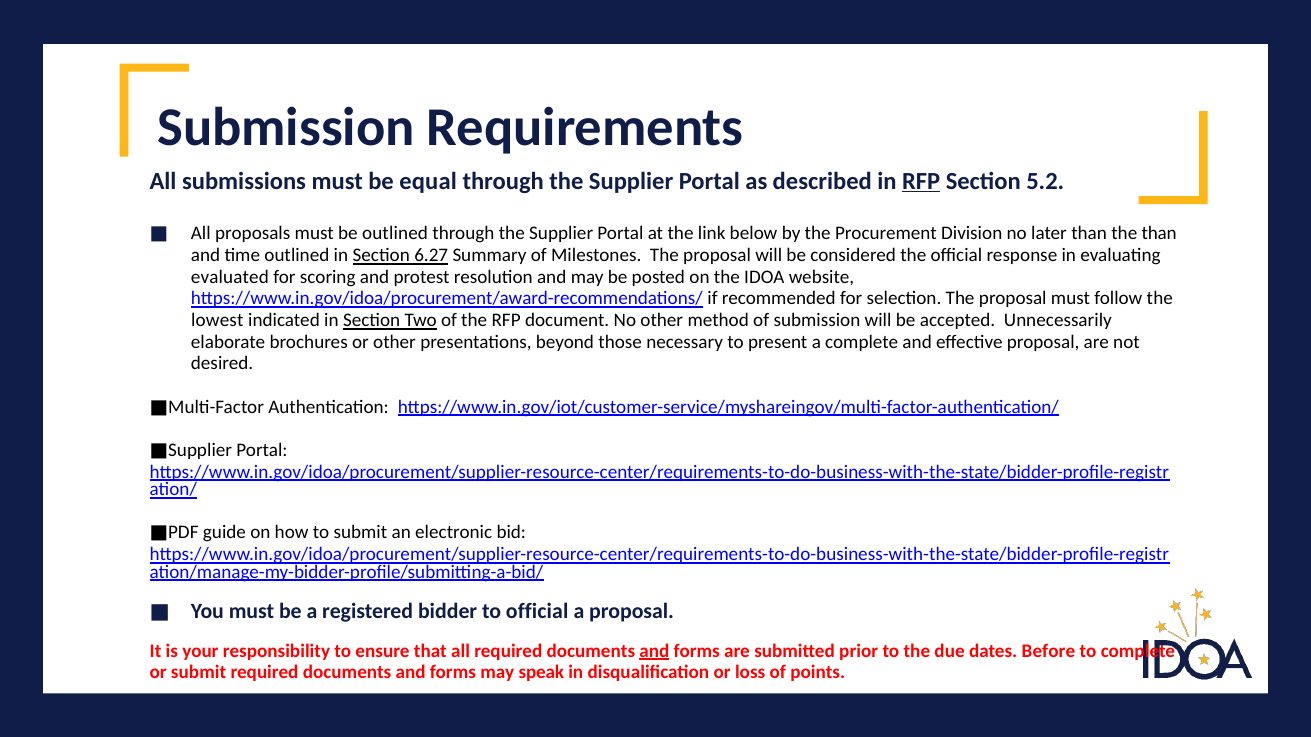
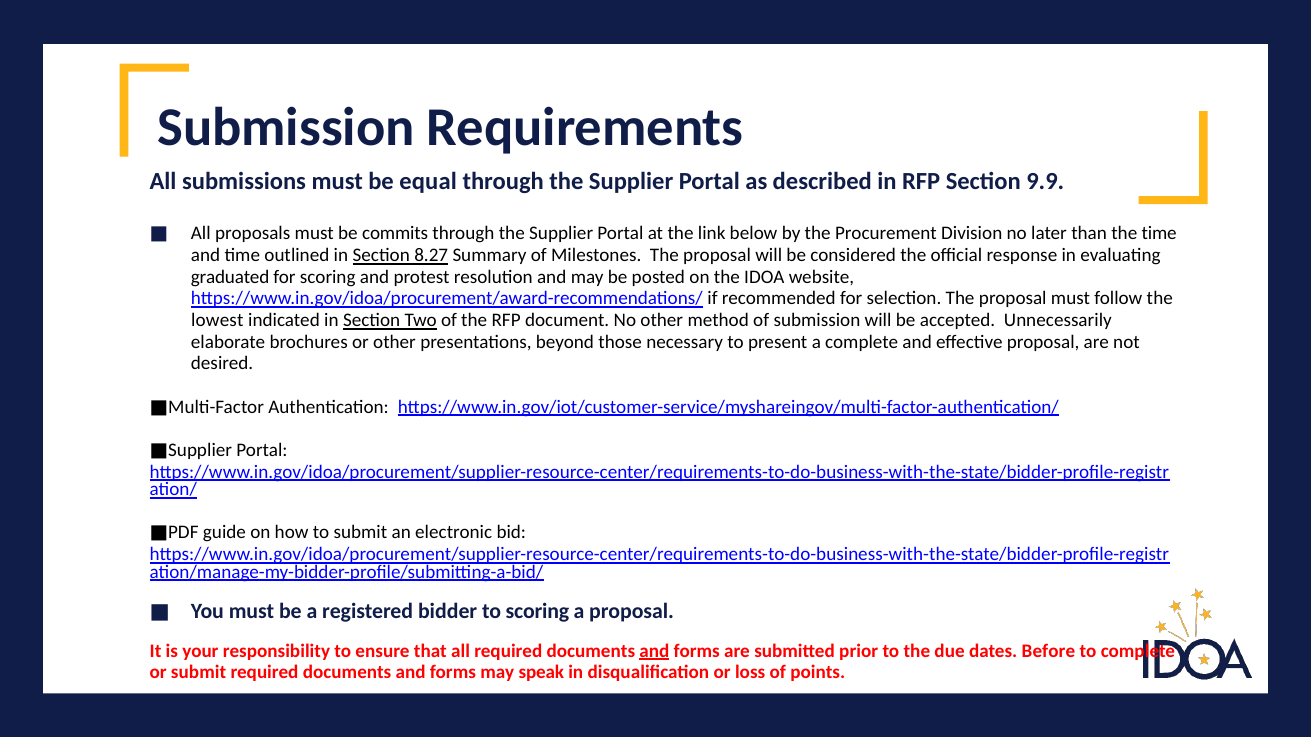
RFP underline: present -> none (921, 181)
5.2: 5.2 -> 9.9 (1045, 181)
be outlined: outlined -> commits (395, 234)
the than: than -> time (1159, 234)
6.27: 6.27 -> 8.27 (431, 255)
evaluated: evaluated -> graduated (230, 277)
to official: official -> scoring (537, 612)
